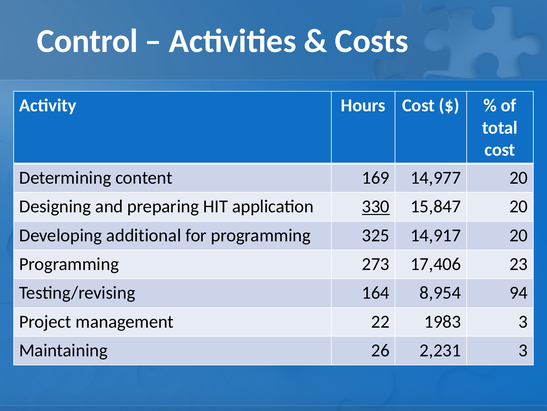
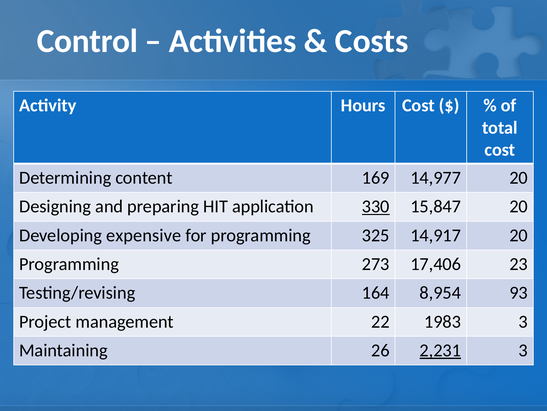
additional: additional -> expensive (144, 235)
94: 94 -> 93 (519, 292)
2,231 underline: none -> present (440, 350)
